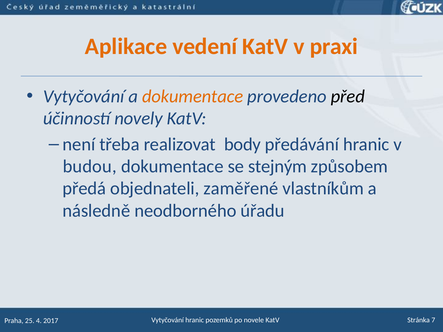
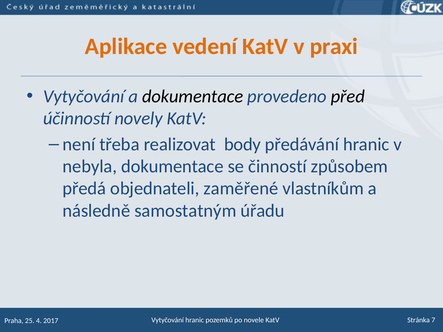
dokumentace colour: orange -> black (193, 96)
budou: budou -> nebyla (90, 167)
stejným: stejným -> činností (278, 167)
neodborného: neodborného -> samostatným (185, 211)
